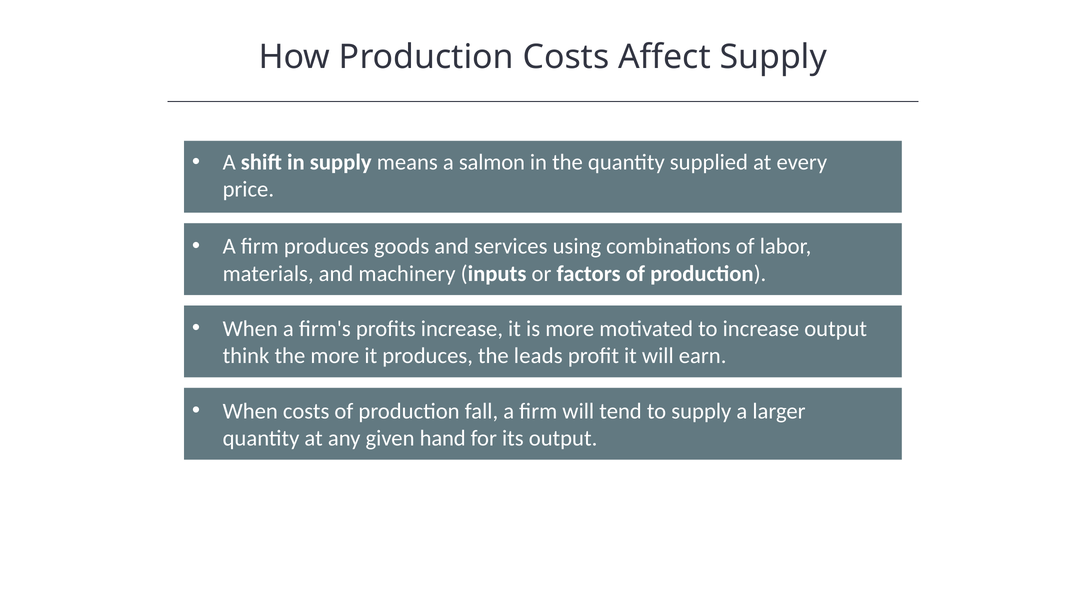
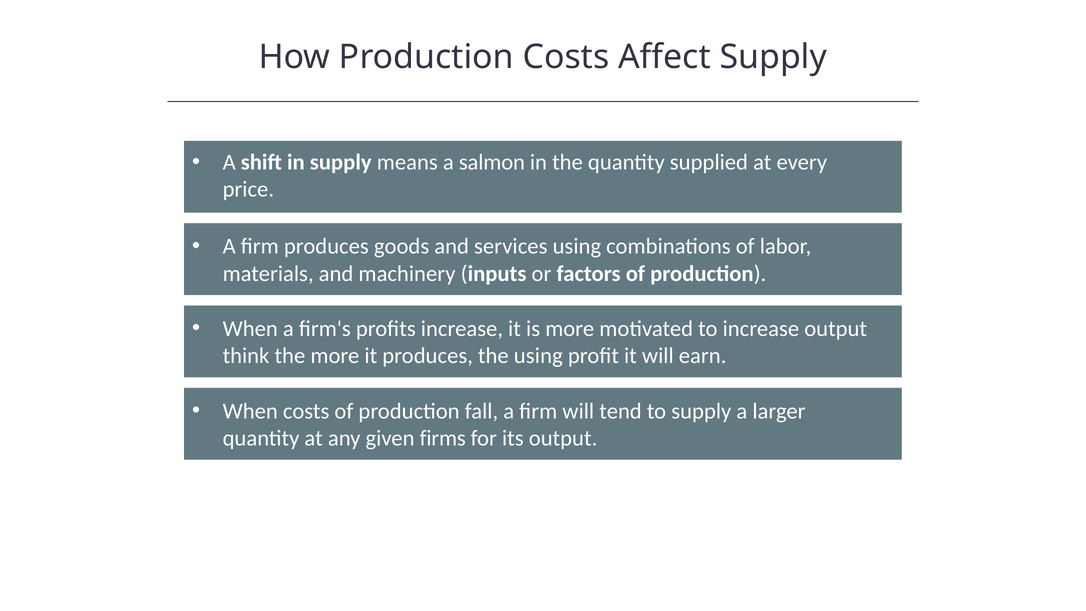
the leads: leads -> using (538, 356)
hand: hand -> firms (443, 438)
